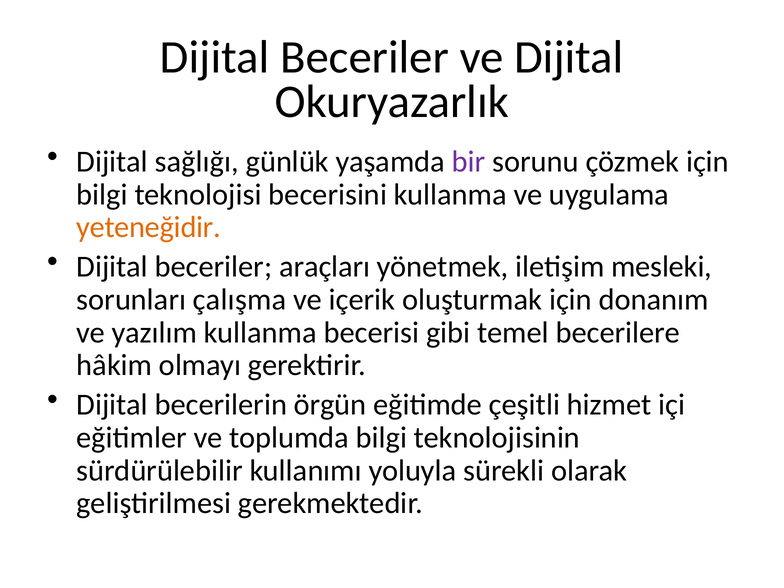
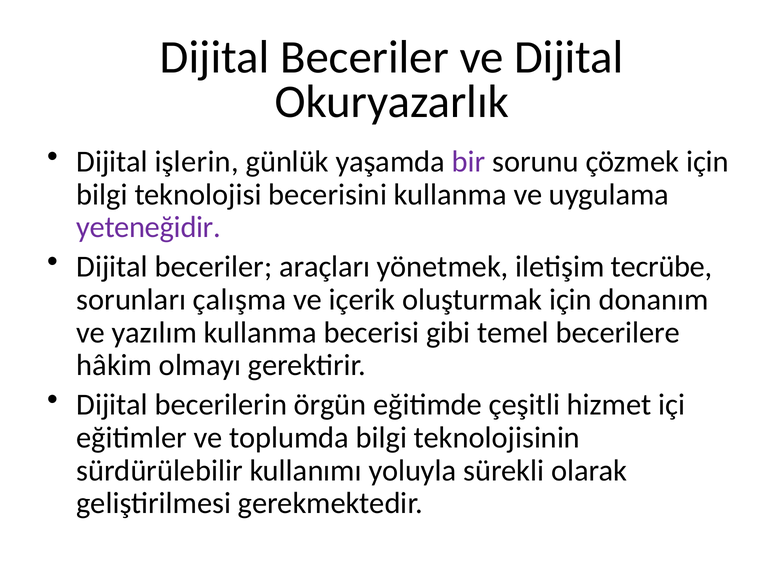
sağlığı: sağlığı -> işlerin (197, 162)
yeteneğidir colour: orange -> purple (149, 227)
mesleki: mesleki -> tecrübe (662, 267)
